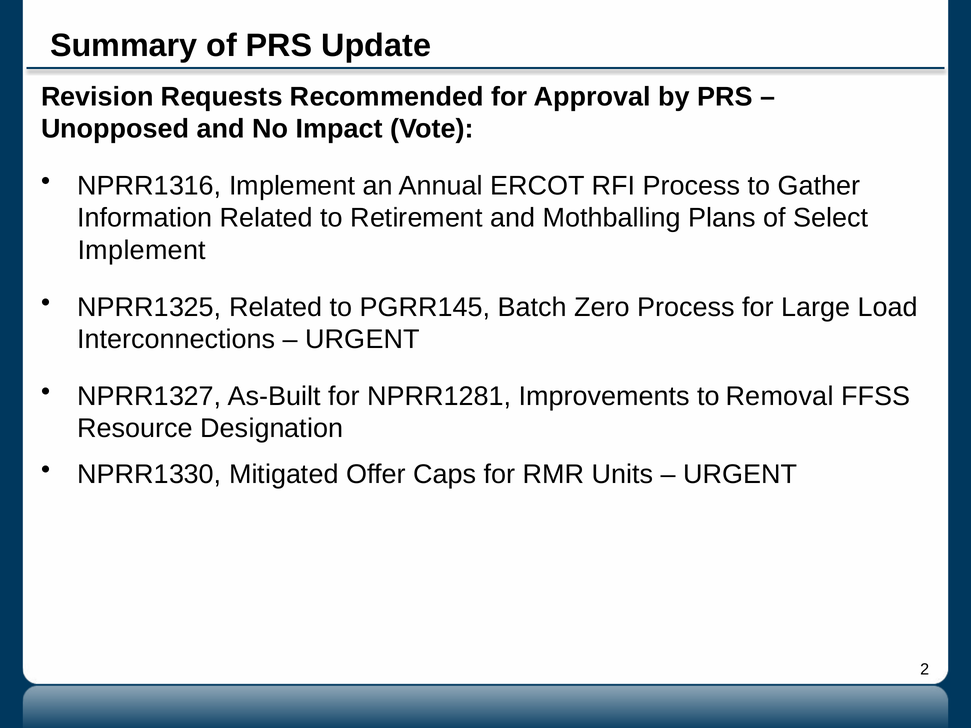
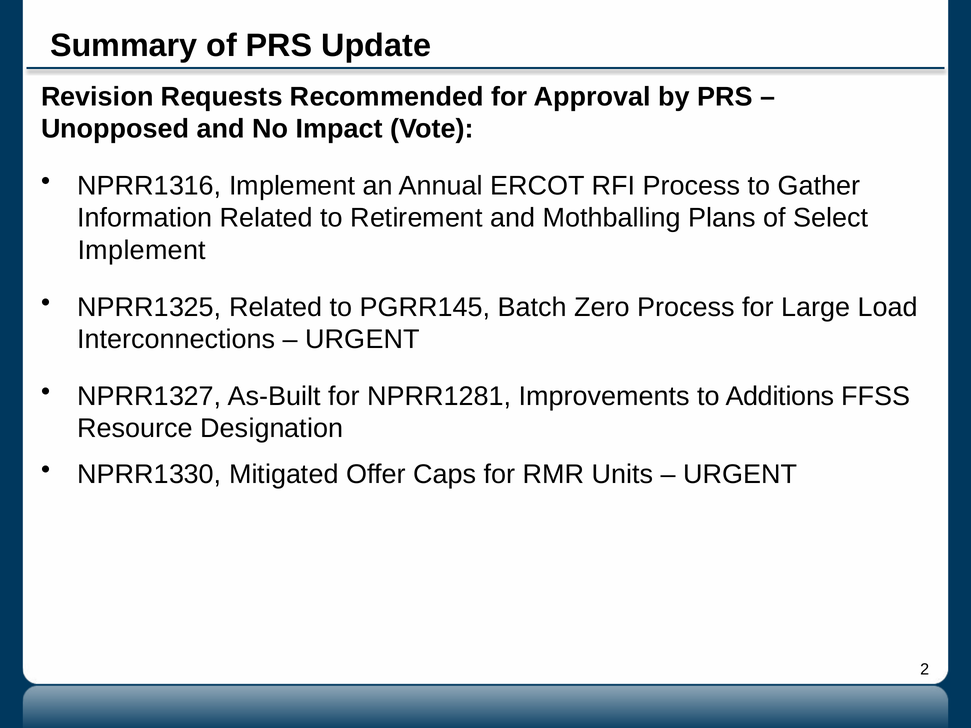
Removal: Removal -> Additions (780, 396)
